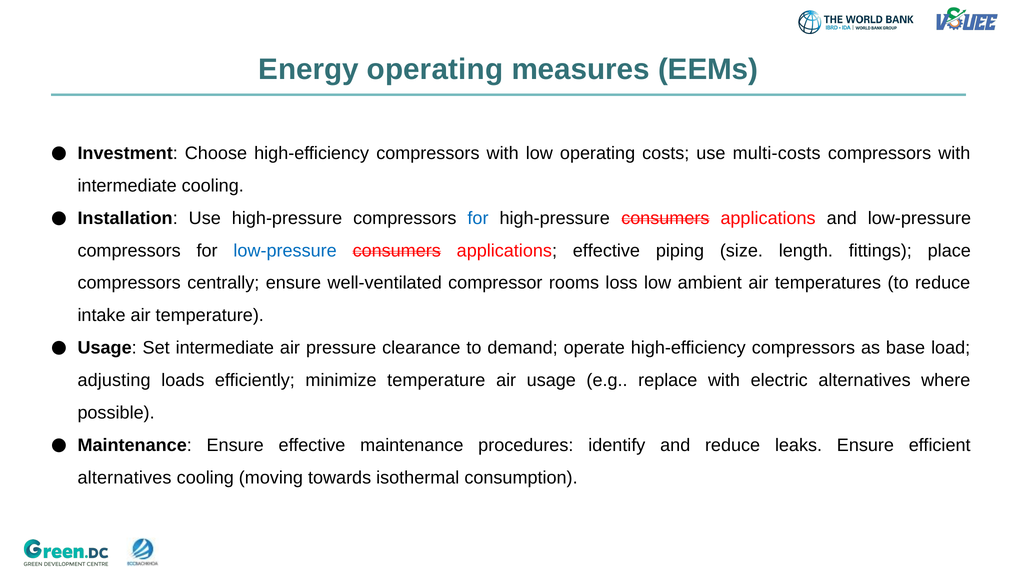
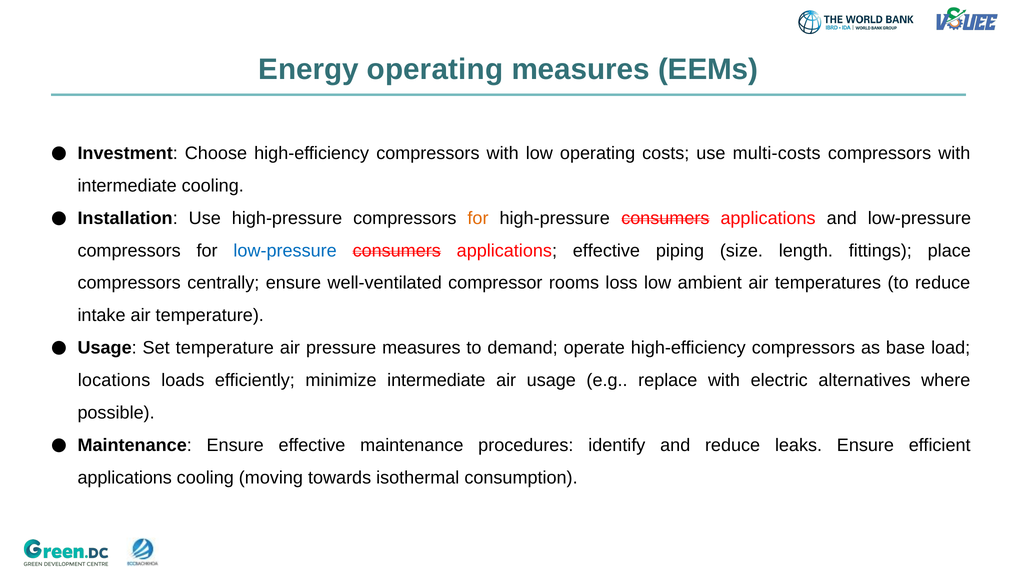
for colour: blue -> orange (478, 218)
Set intermediate: intermediate -> temperature (225, 348)
pressure clearance: clearance -> measures (421, 348)
adjusting: adjusting -> locations (114, 380)
minimize temperature: temperature -> intermediate (436, 380)
alternatives: alternatives -> applications (125, 478)
